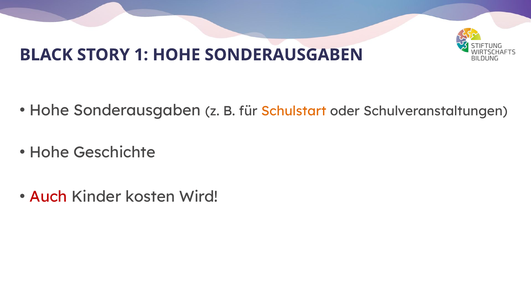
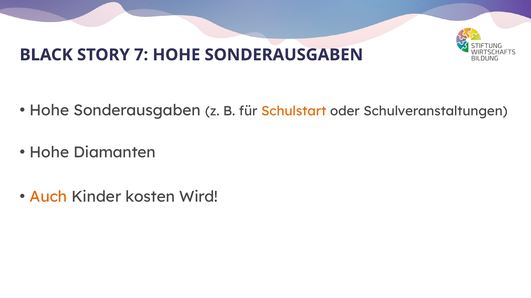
1: 1 -> 7 (141, 55)
Geschichte: Geschichte -> Diamanten (115, 153)
Auch colour: red -> orange (48, 197)
